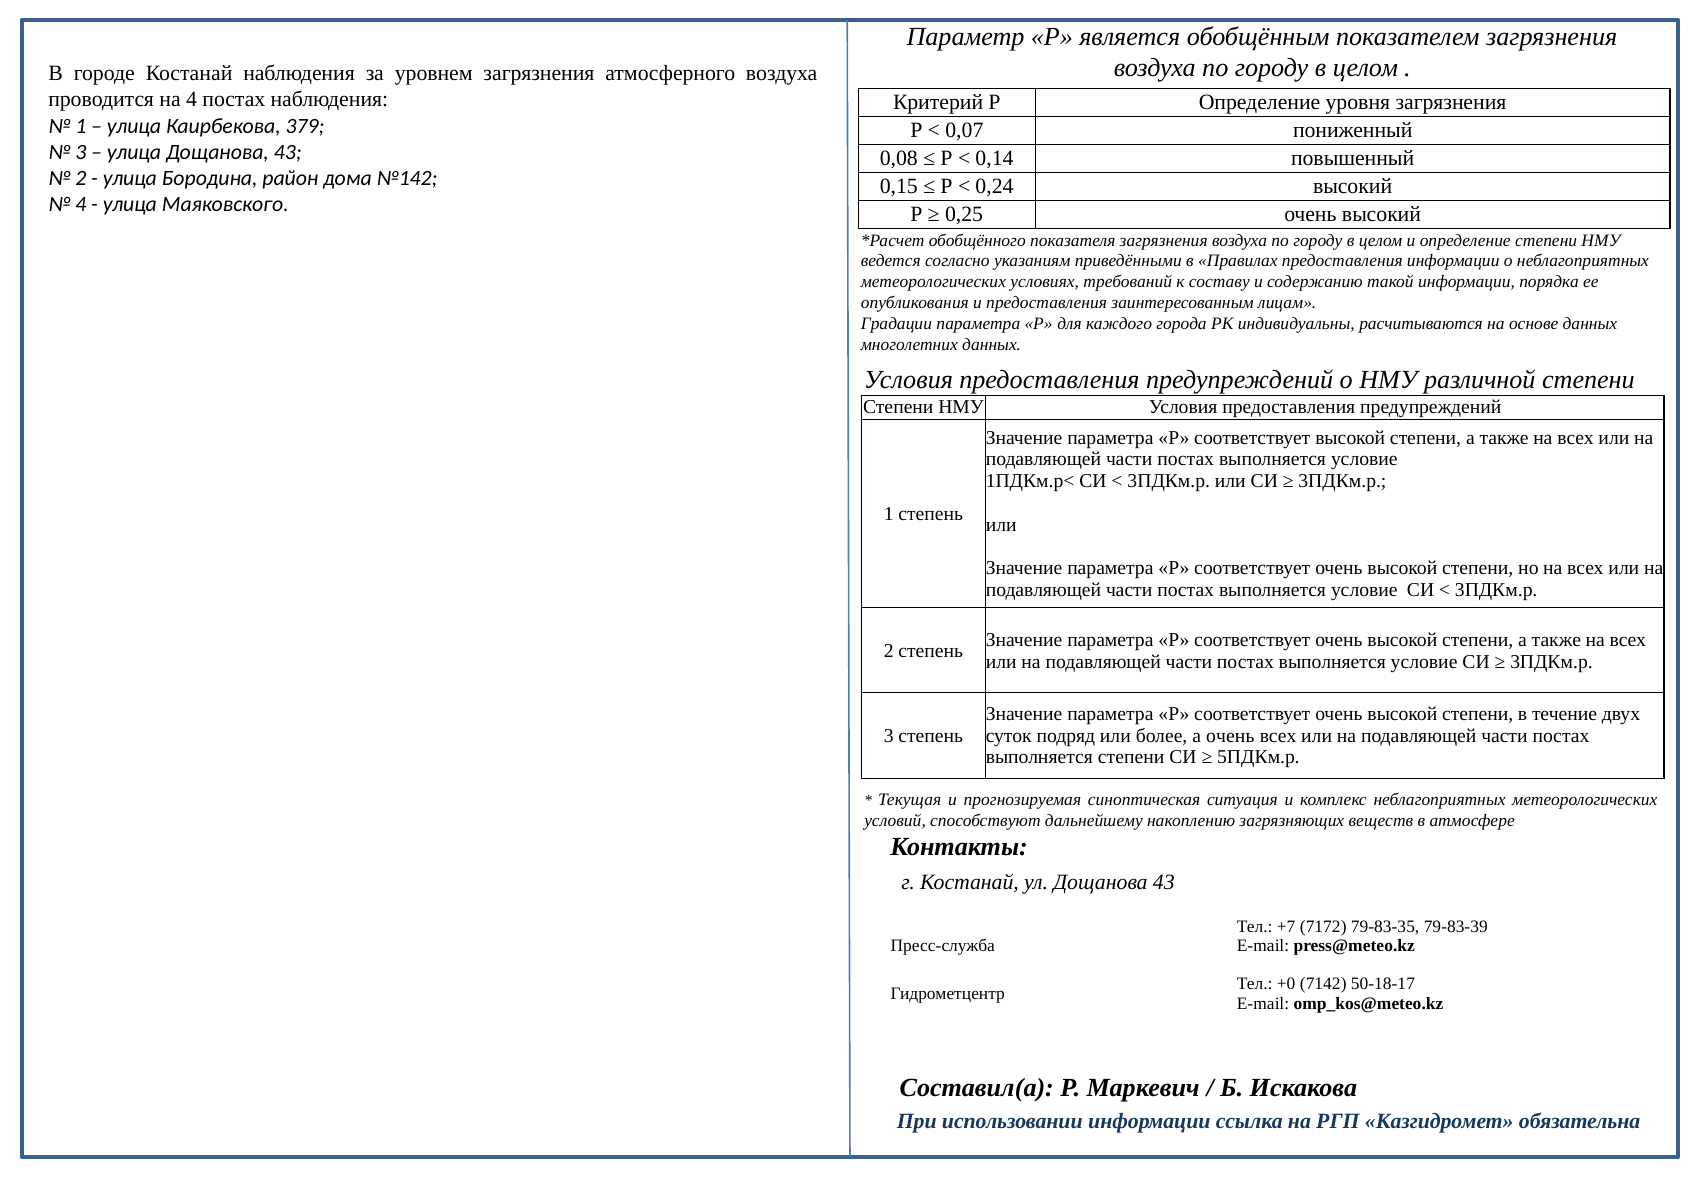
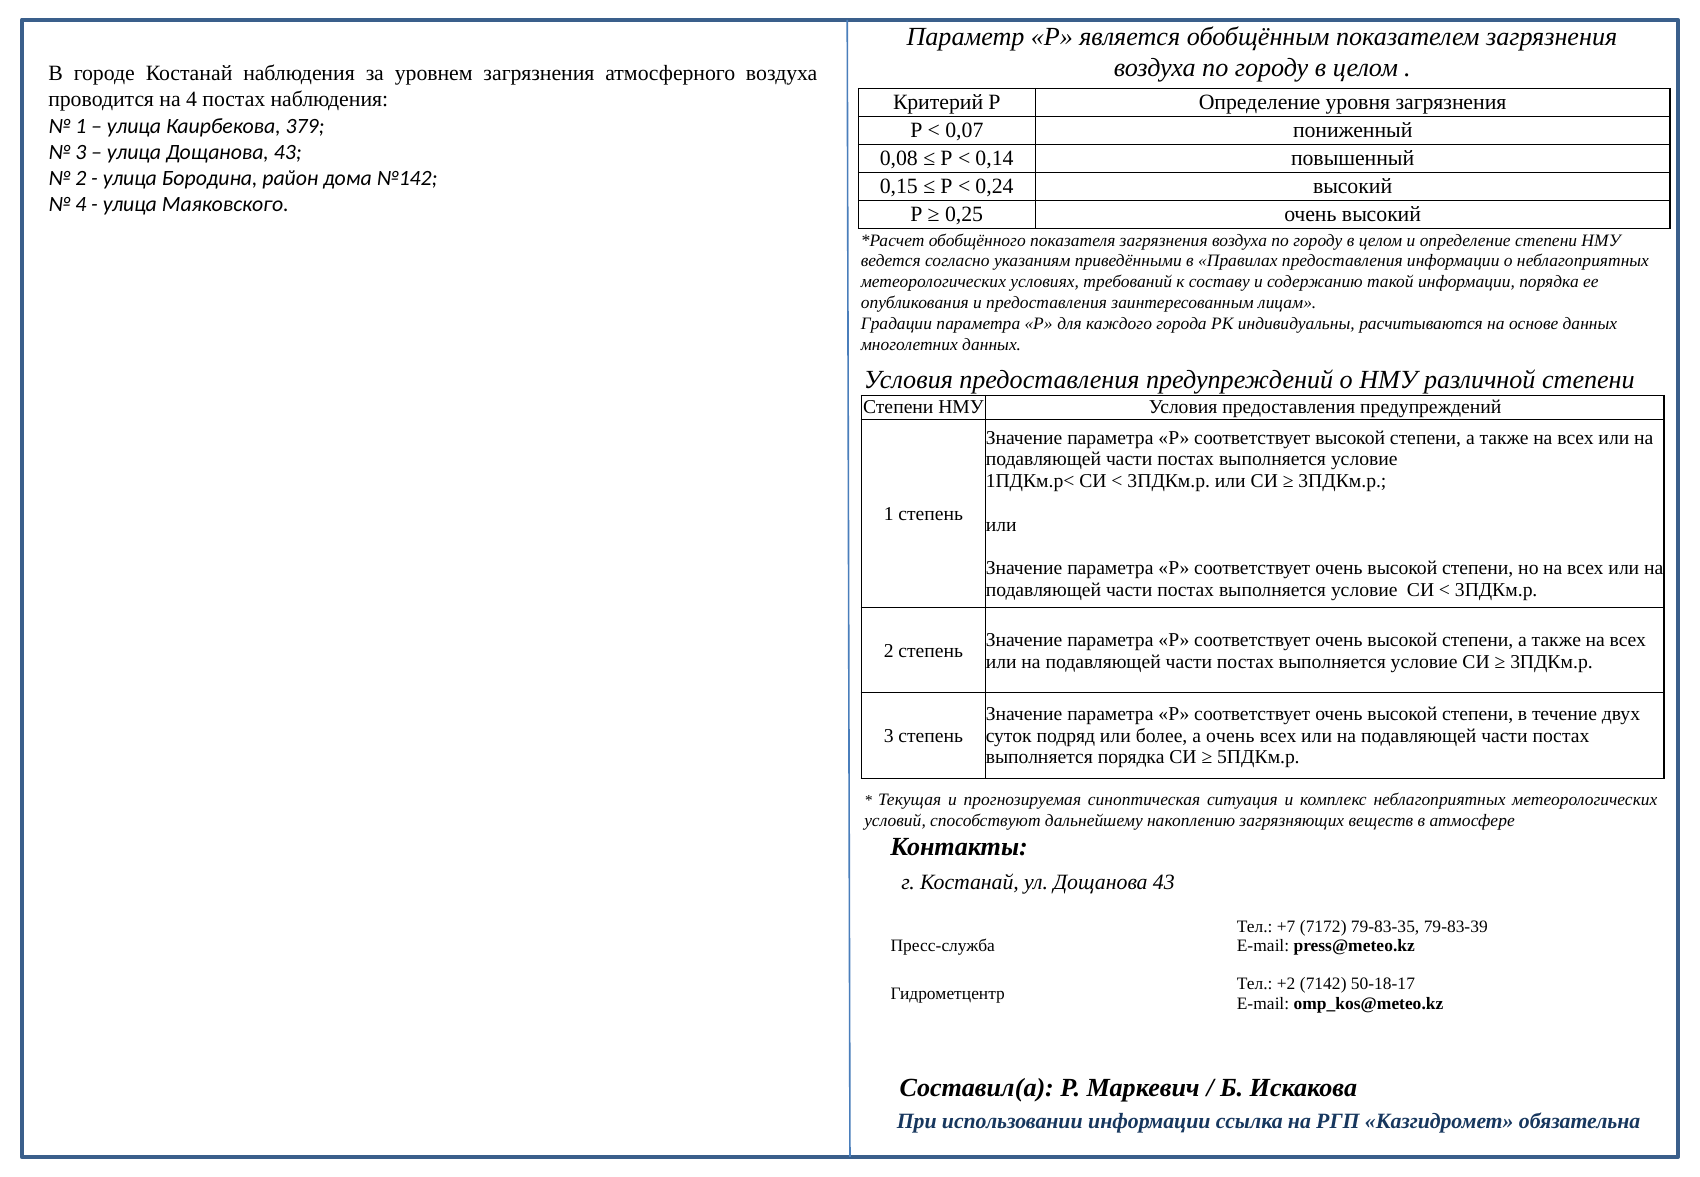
выполняется степени: степени -> порядка (1131, 757)
+0: +0 -> +2 (1286, 984)
